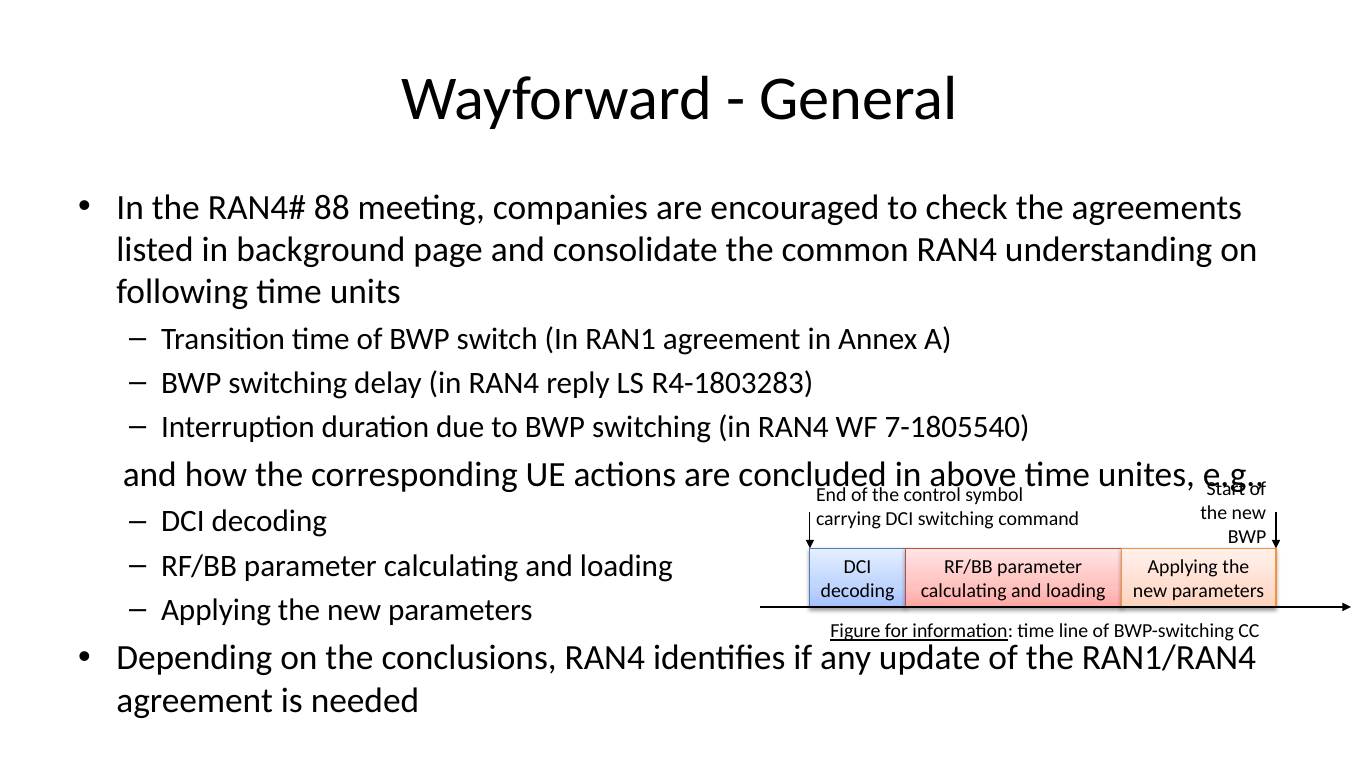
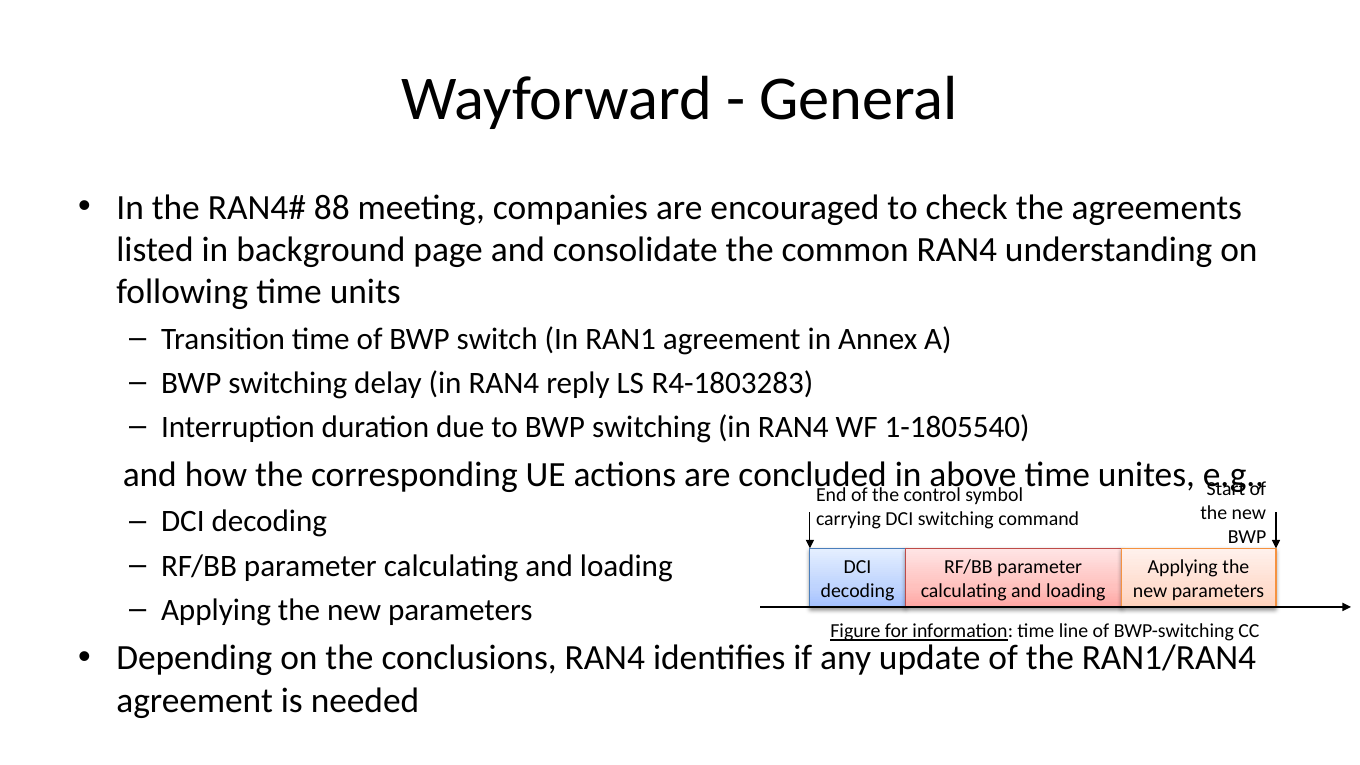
7-1805540: 7-1805540 -> 1-1805540 (957, 427)
